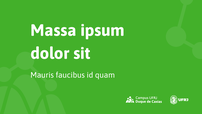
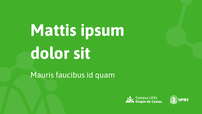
Massa: Massa -> Mattis (53, 30)
